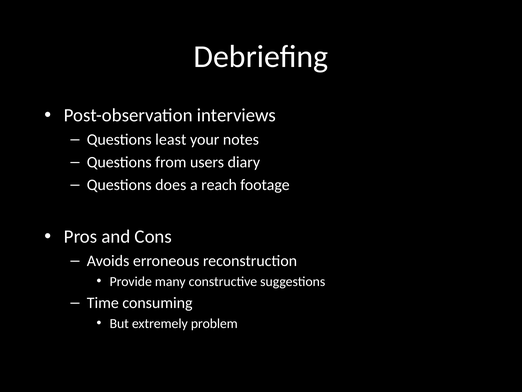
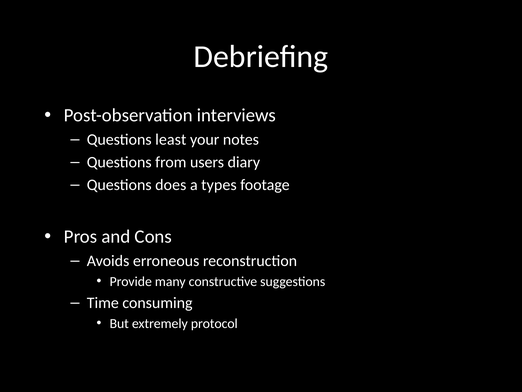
reach: reach -> types (219, 185)
problem: problem -> protocol (214, 323)
